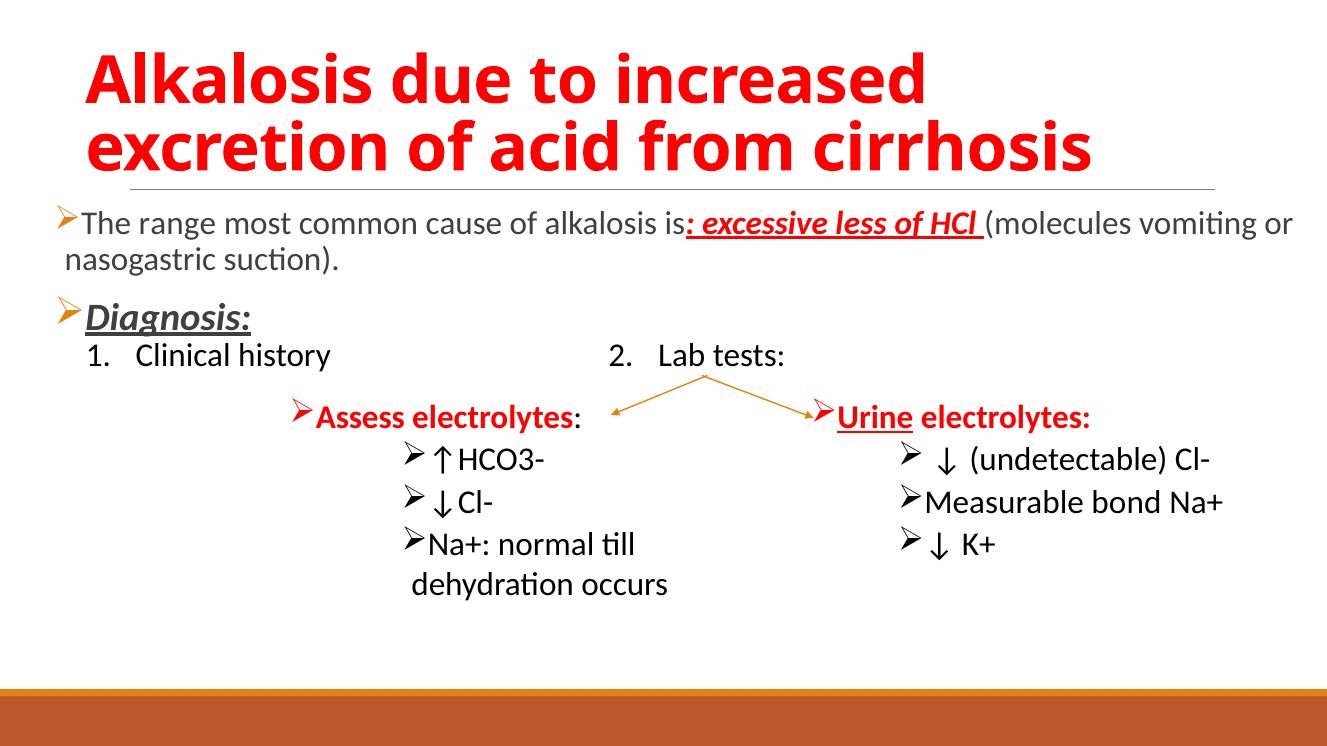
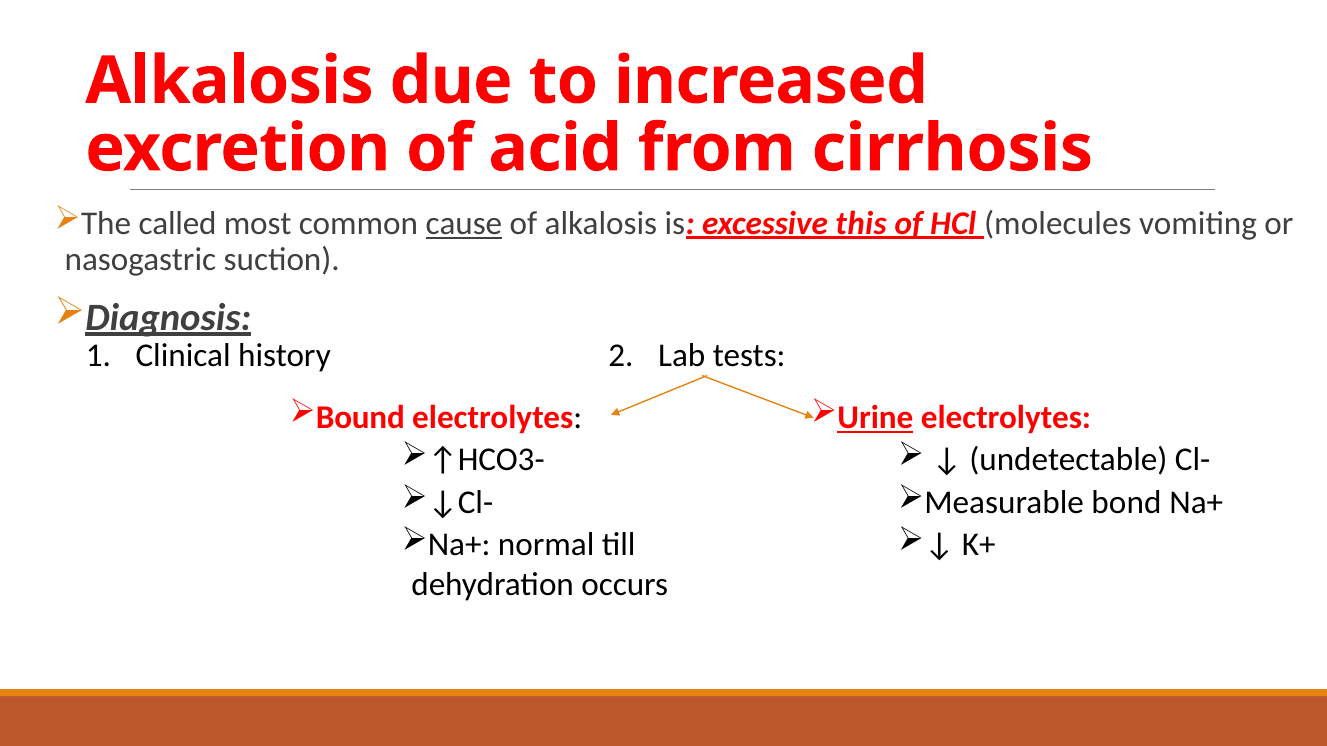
range: range -> called (178, 224)
cause underline: none -> present (464, 224)
less: less -> this (861, 224)
Assess: Assess -> Bound (360, 418)
